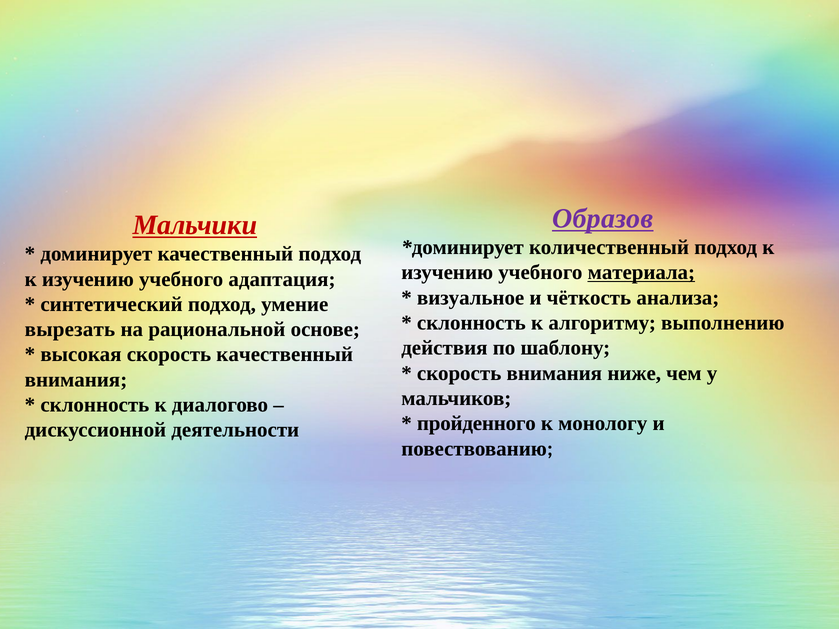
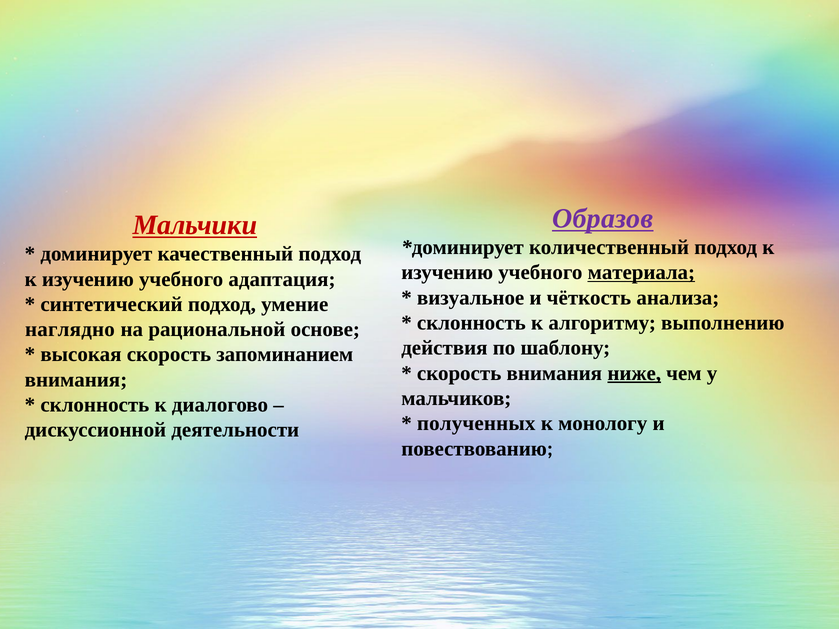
вырезать: вырезать -> наглядно (70, 330)
скорость качественный: качественный -> запоминанием (285, 355)
ниже underline: none -> present (634, 373)
пройденного: пройденного -> полученных (476, 424)
